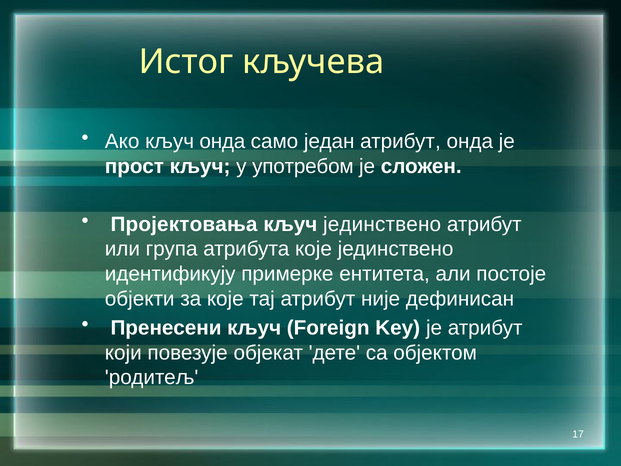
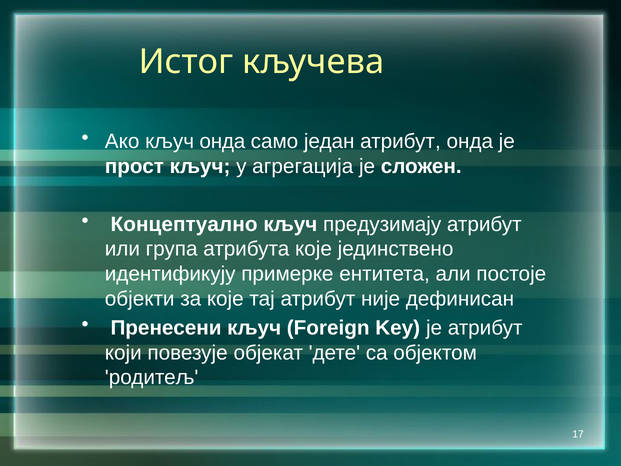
употребом: употребом -> агрегација (303, 166)
Пројектовања: Пројектовања -> Концептуално (184, 224)
кључ јединствено: јединствено -> предузимају (382, 224)
